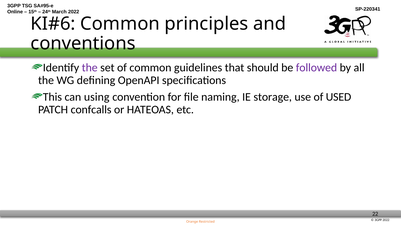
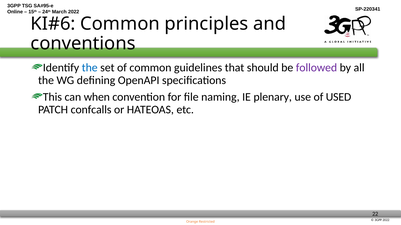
the colour: purple -> blue (90, 68)
using: using -> when (97, 97)
storage: storage -> plenary (273, 97)
